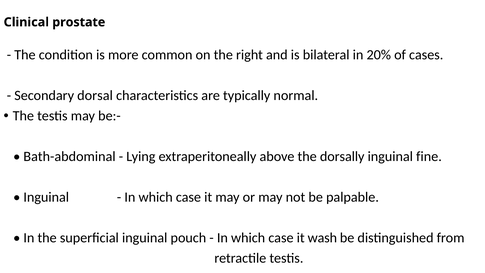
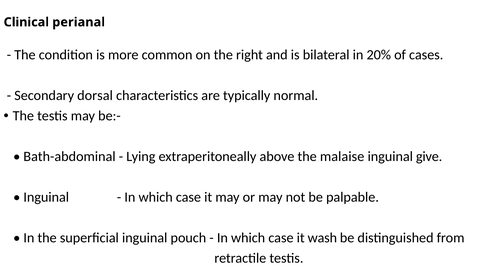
prostate: prostate -> perianal (79, 22)
dorsally: dorsally -> malaise (342, 156)
fine: fine -> give (429, 156)
